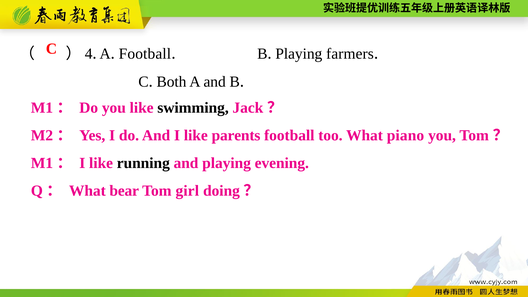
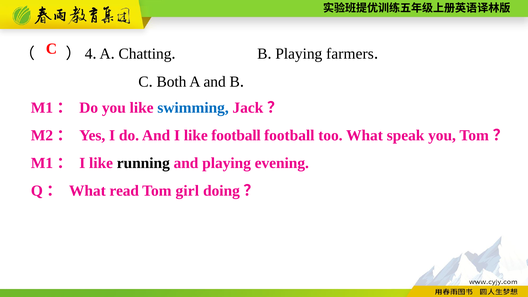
Football: Football -> Chatting (145, 54)
swimming colour: black -> blue (193, 108)
like parents: parents -> football (236, 135)
piano: piano -> speak (406, 135)
bear: bear -> read (124, 191)
